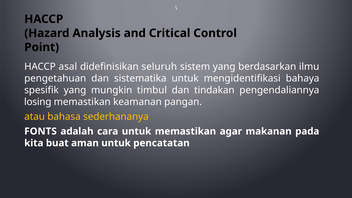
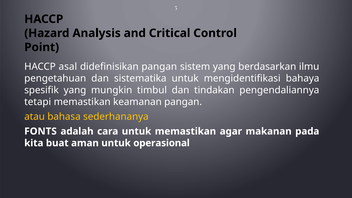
didefinisikan seluruh: seluruh -> pangan (159, 67)
losing: losing -> tetapi (38, 102)
pencatatan: pencatatan -> operasional (162, 143)
